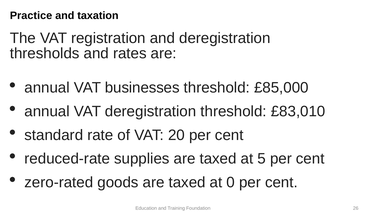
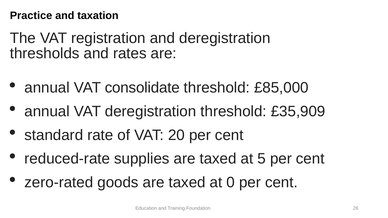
businesses: businesses -> consolidate (142, 88)
£83,010: £83,010 -> £35,909 (298, 112)
